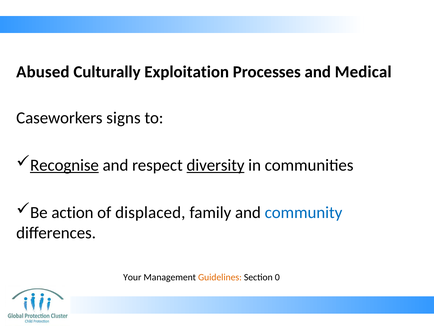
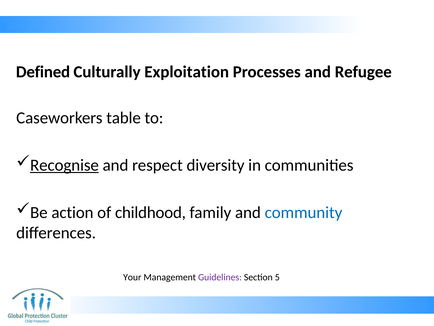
Abused: Abused -> Defined (43, 72)
Medical: Medical -> Refugee (363, 72)
signs: signs -> table (124, 118)
diversity underline: present -> none (216, 165)
displaced: displaced -> childhood (150, 212)
Guidelines colour: orange -> purple (220, 277)
0: 0 -> 5 (277, 277)
